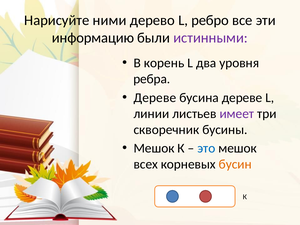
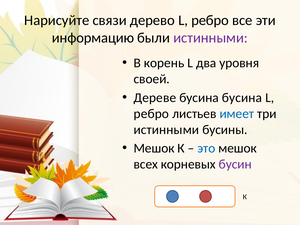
ними: ними -> связи (110, 20)
ребра: ребра -> своей (152, 79)
бусина дереве: дереве -> бусина (242, 98)
линии: линии -> ребро (151, 114)
имеет colour: purple -> blue (237, 114)
скворечник: скворечник -> истинными (166, 130)
бусин colour: orange -> purple (235, 164)
